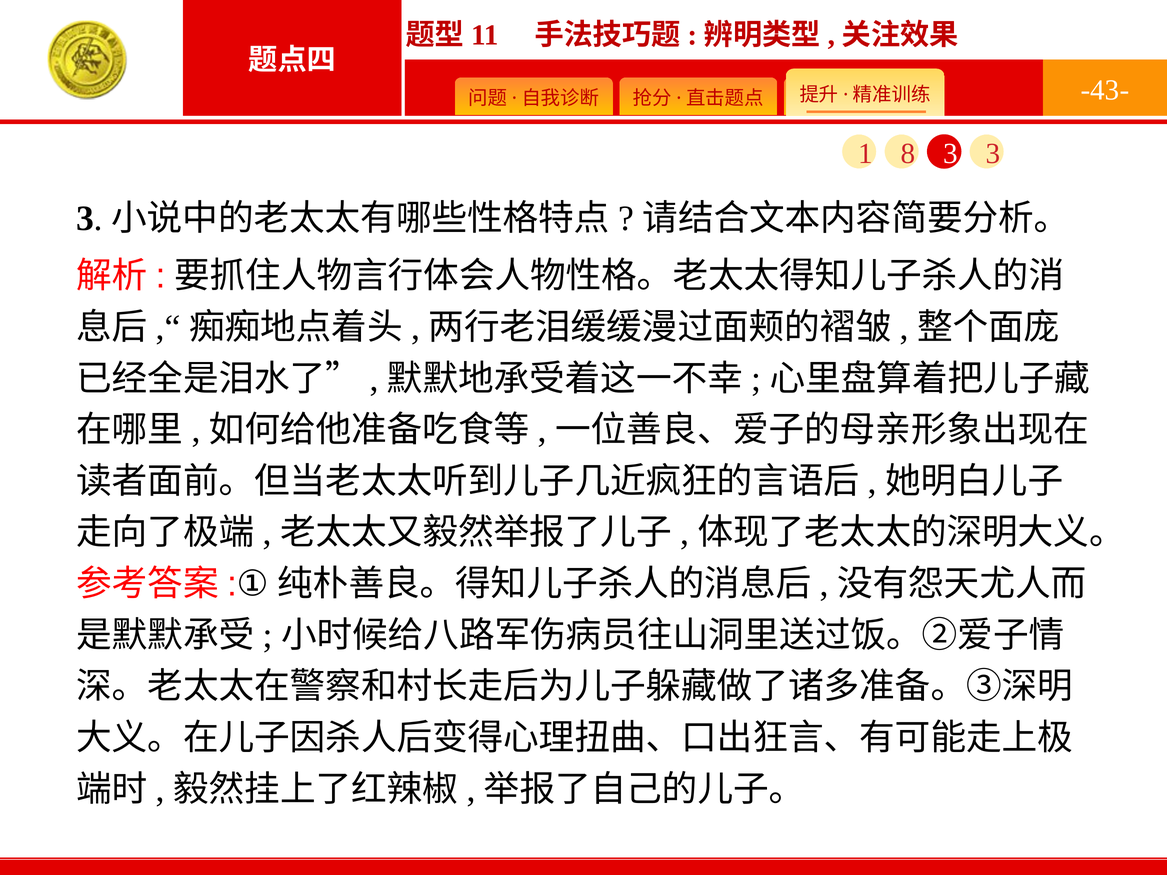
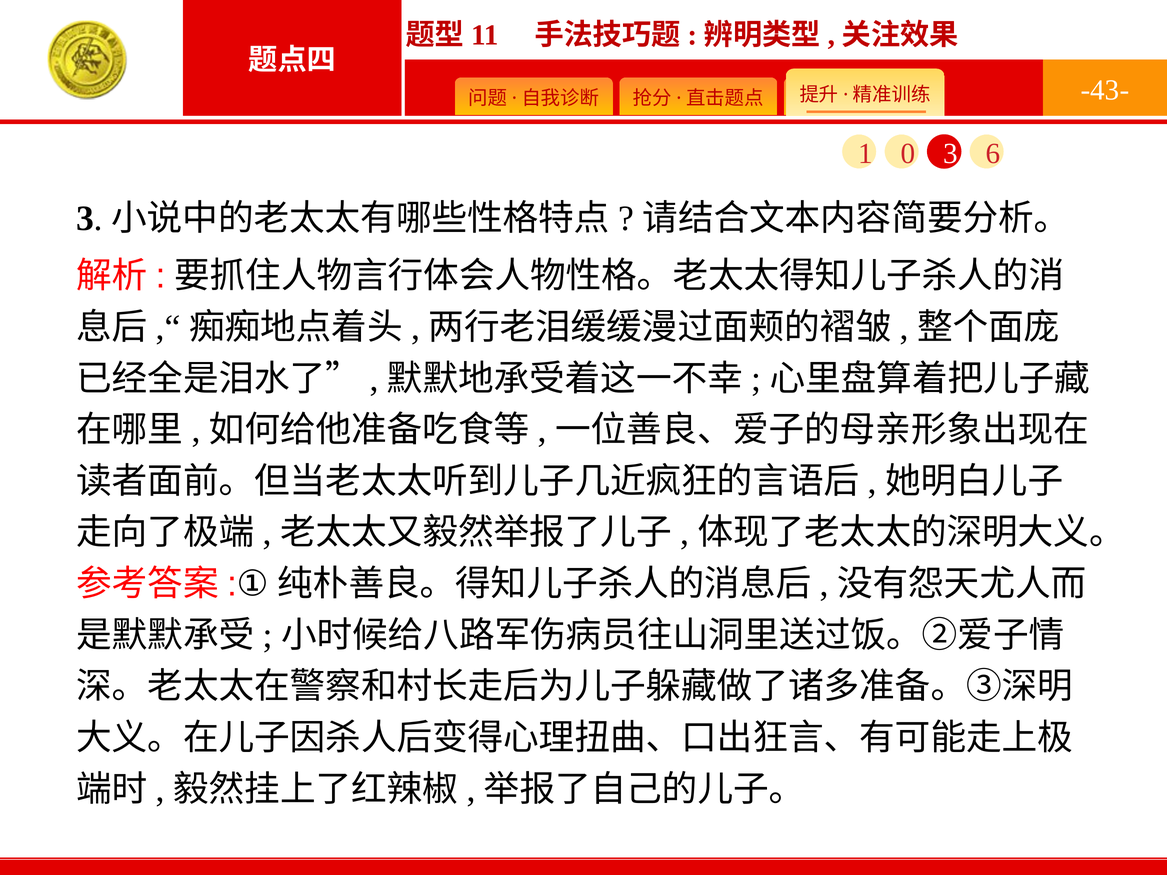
8: 8 -> 0 (908, 154)
3 3: 3 -> 6 (993, 154)
